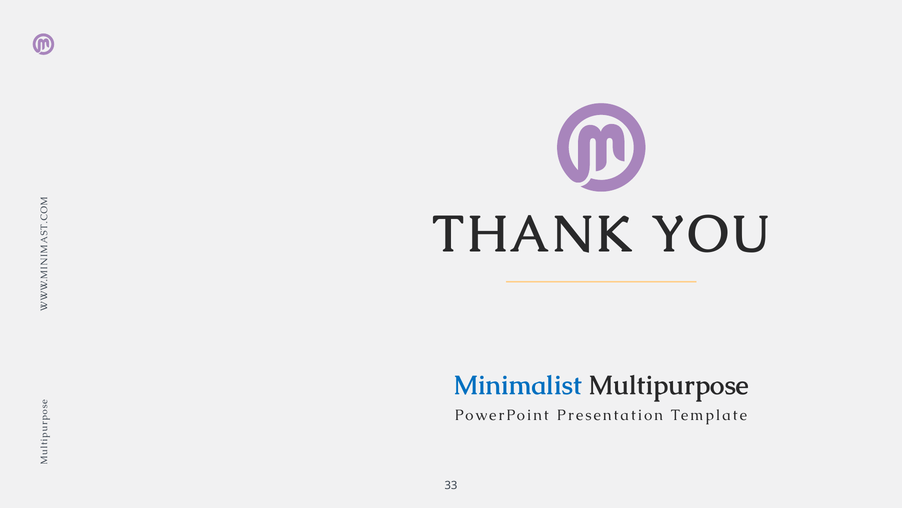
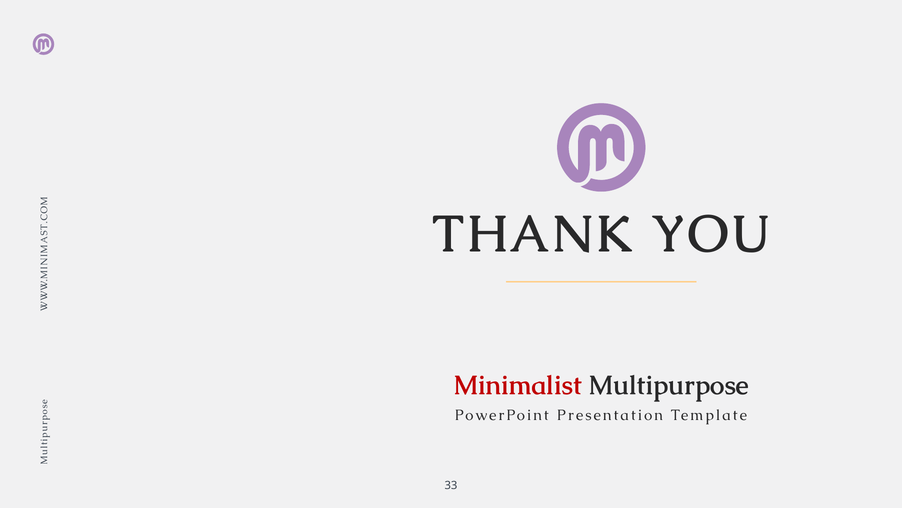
Minimalist colour: blue -> red (518, 385)
